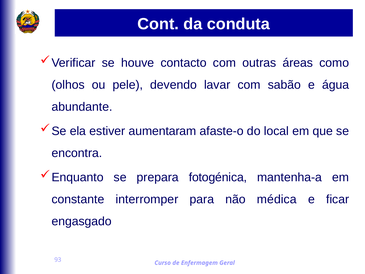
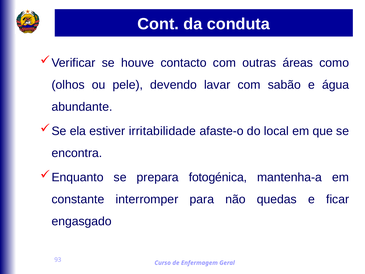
aumentaram: aumentaram -> irritabilidade (162, 131)
médica: médica -> quedas (277, 199)
